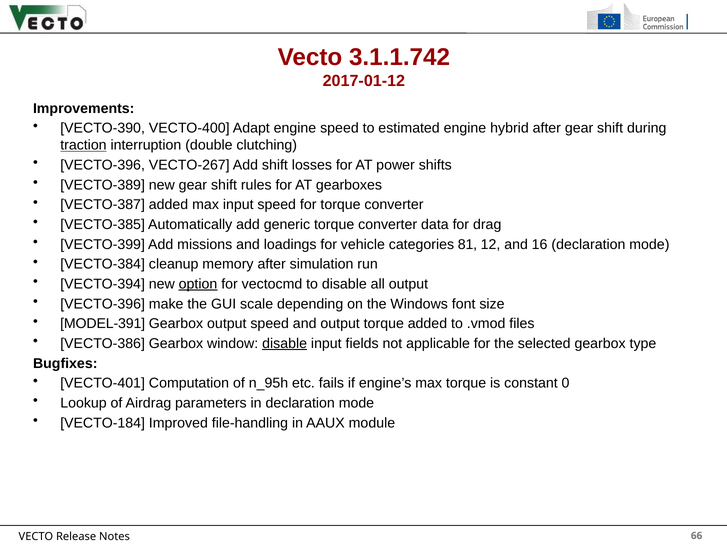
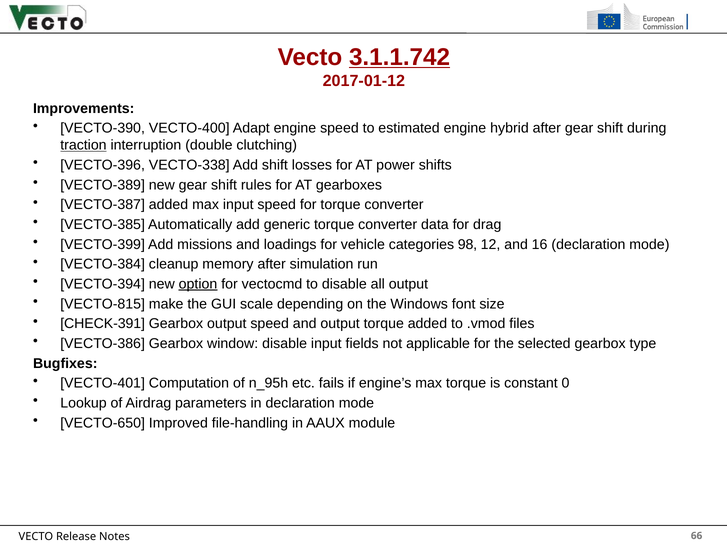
3.1.1.742 underline: none -> present (400, 57)
VECTO-267: VECTO-267 -> VECTO-338 (189, 165)
81: 81 -> 98 (467, 244)
VECTO-396: VECTO-396 -> VECTO-815 (103, 303)
MODEL-391: MODEL-391 -> CHECK-391 (103, 323)
disable underline: present -> none (285, 343)
VECTO-184: VECTO-184 -> VECTO-650 (103, 422)
